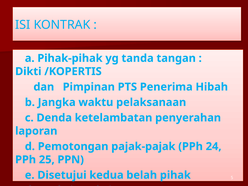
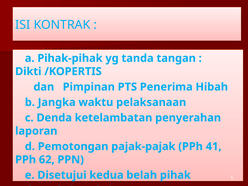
24: 24 -> 41 (214, 146)
25: 25 -> 62 (47, 160)
